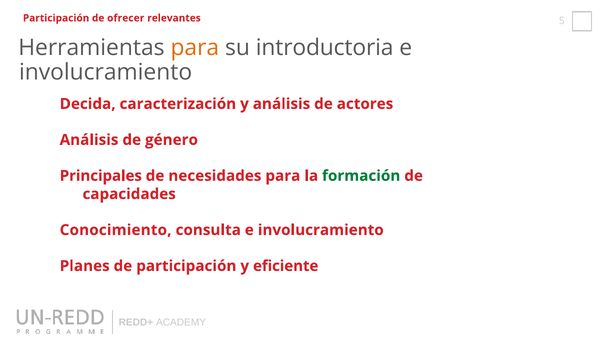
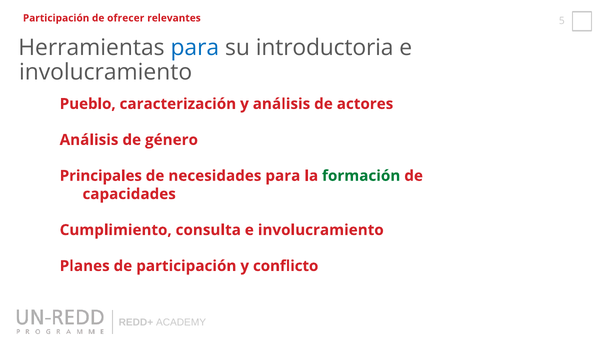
para colour: orange -> blue (195, 48)
Decida: Decida -> Pueblo (88, 104)
Conocimiento: Conocimiento -> Cumplimiento (116, 230)
eficiente: eficiente -> conflicto (286, 266)
